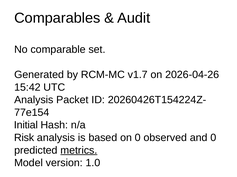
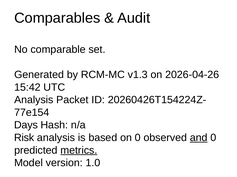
v1.7: v1.7 -> v1.3 (138, 75)
Initial: Initial -> Days (26, 126)
and underline: none -> present (199, 138)
